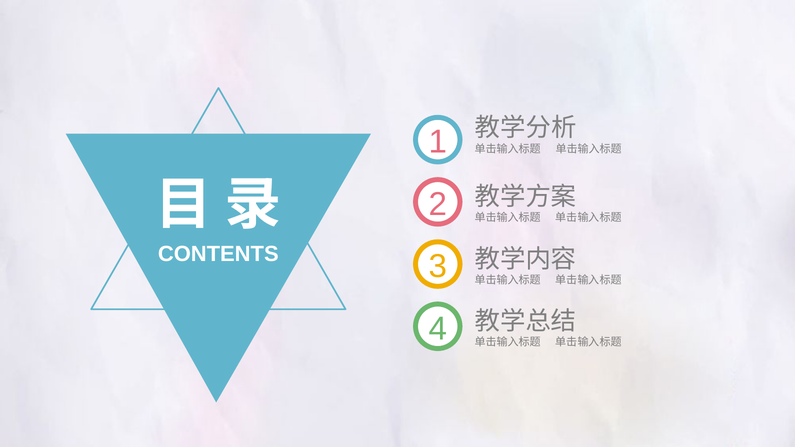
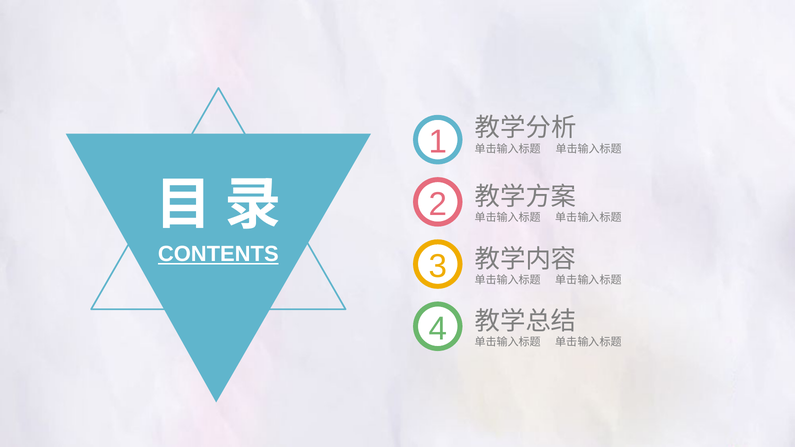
CONTENTS underline: none -> present (218, 254)
